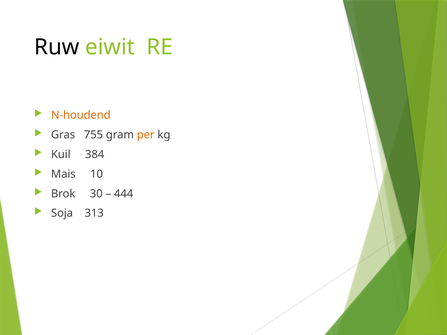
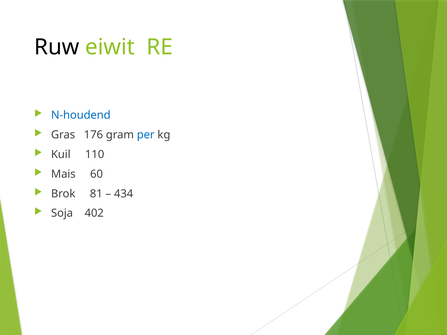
N-houdend colour: orange -> blue (81, 115)
755: 755 -> 176 (93, 135)
per colour: orange -> blue (146, 135)
384: 384 -> 110 (95, 155)
10: 10 -> 60 (97, 174)
30: 30 -> 81 (96, 194)
444: 444 -> 434 (124, 194)
313: 313 -> 402 (94, 213)
